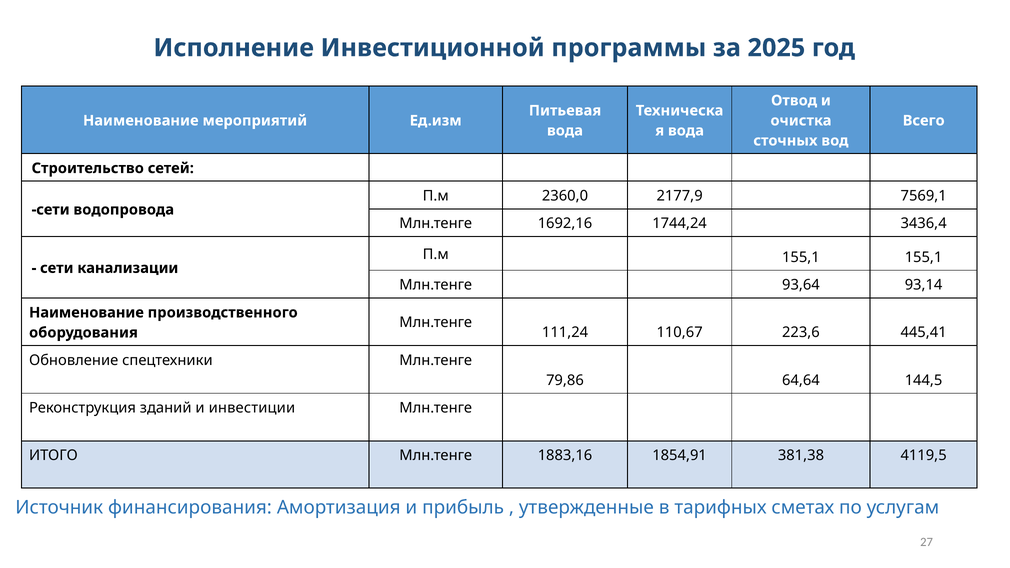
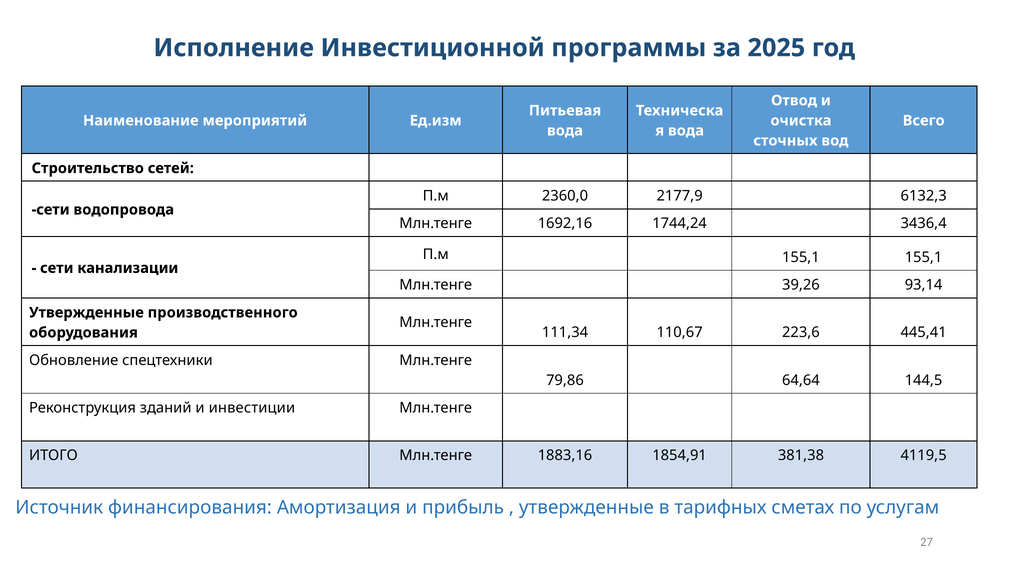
7569,1: 7569,1 -> 6132,3 (924, 196)
93,64: 93,64 -> 39,26 (801, 285)
Наименование: Наименование -> Утвержденные (86, 313)
111,24: 111,24 -> 111,34 (565, 333)
